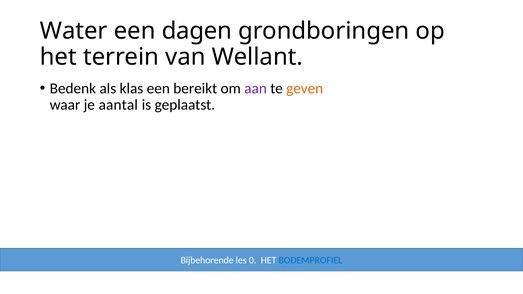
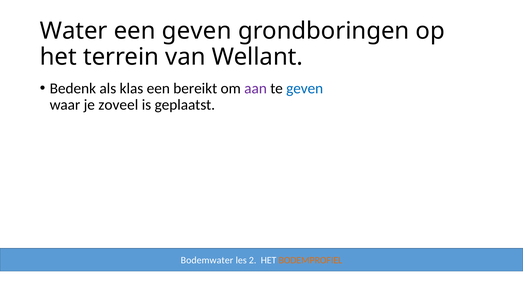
een dagen: dagen -> geven (197, 31)
geven colour: orange -> blue (305, 88)
aantal: aantal -> zoveel (118, 105)
Bijbehorende: Bijbehorende -> Bodemwater (207, 261)
0: 0 -> 2 (253, 261)
BODEMPROFIEL colour: blue -> orange (310, 261)
